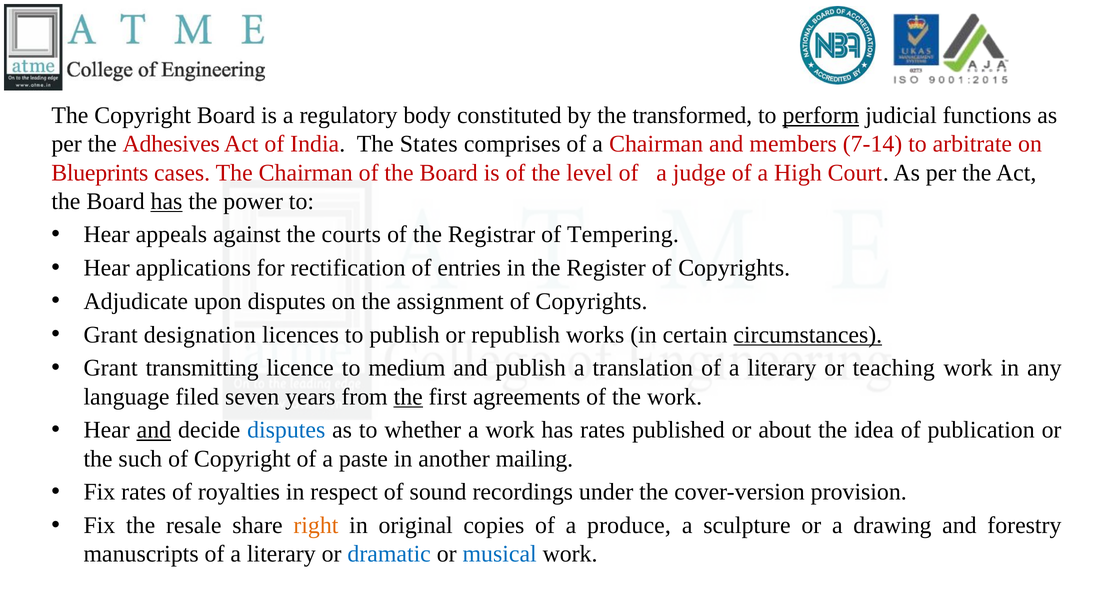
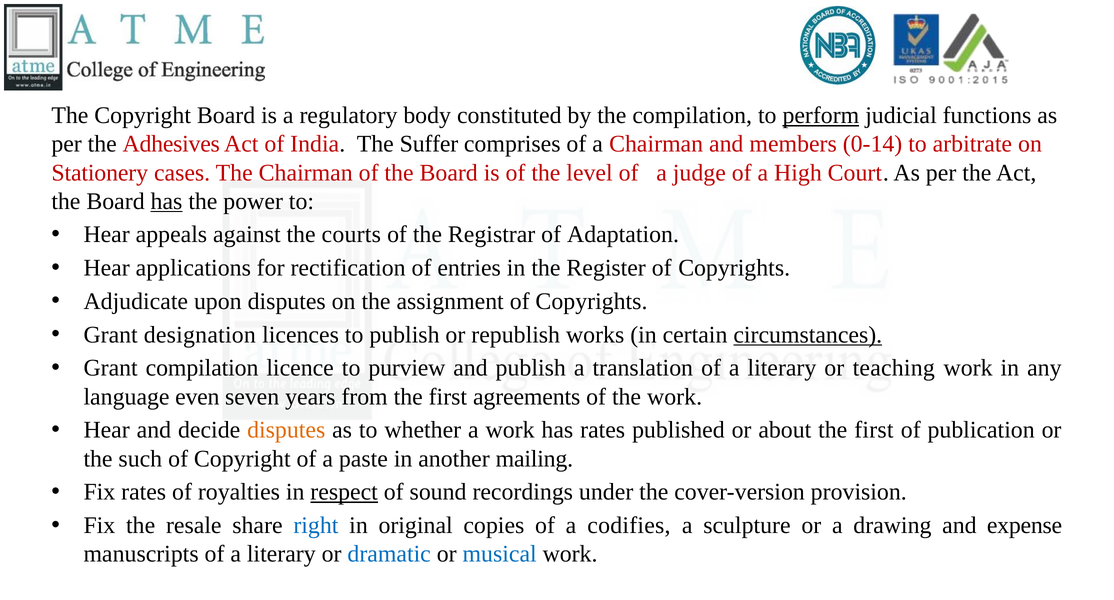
the transformed: transformed -> compilation (692, 115)
States: States -> Suffer (429, 144)
7-14: 7-14 -> 0-14 (873, 144)
Blueprints: Blueprints -> Stationery (100, 173)
Tempering: Tempering -> Adaptation (623, 235)
Grant transmitting: transmitting -> compilation (202, 368)
medium: medium -> purview (407, 368)
filed: filed -> even (197, 397)
the underline: present -> none (408, 397)
and underline: present -> none (154, 430)
disputes colour: blue -> orange (286, 430)
about the idea: idea -> first (874, 430)
respect underline: none -> present (344, 492)
right colour: orange -> blue (316, 525)
produce: produce -> codifies (629, 525)
forestry: forestry -> expense (1025, 525)
